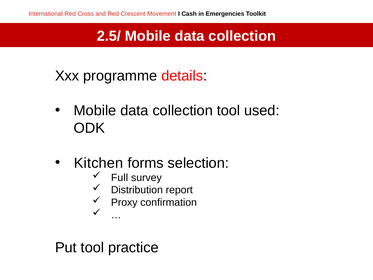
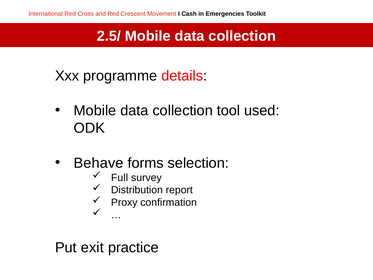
Kitchen: Kitchen -> Behave (99, 163)
Put tool: tool -> exit (92, 247)
